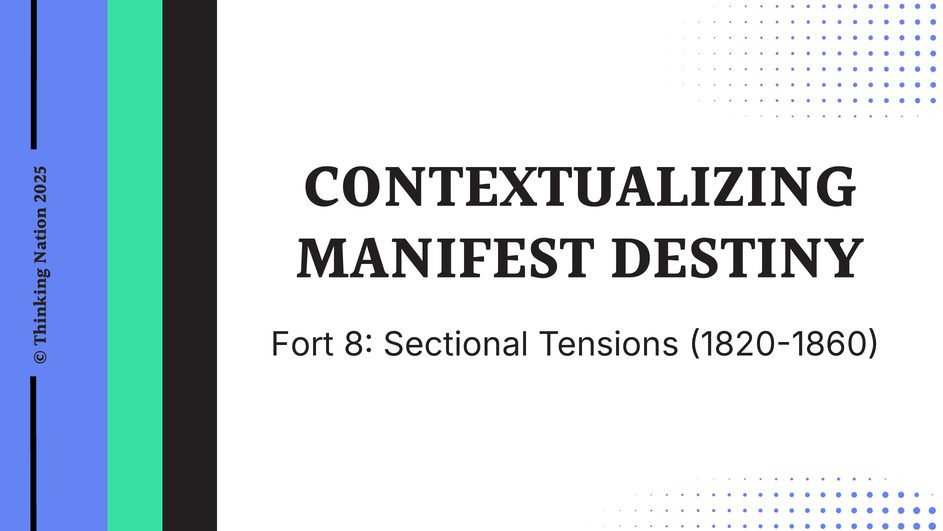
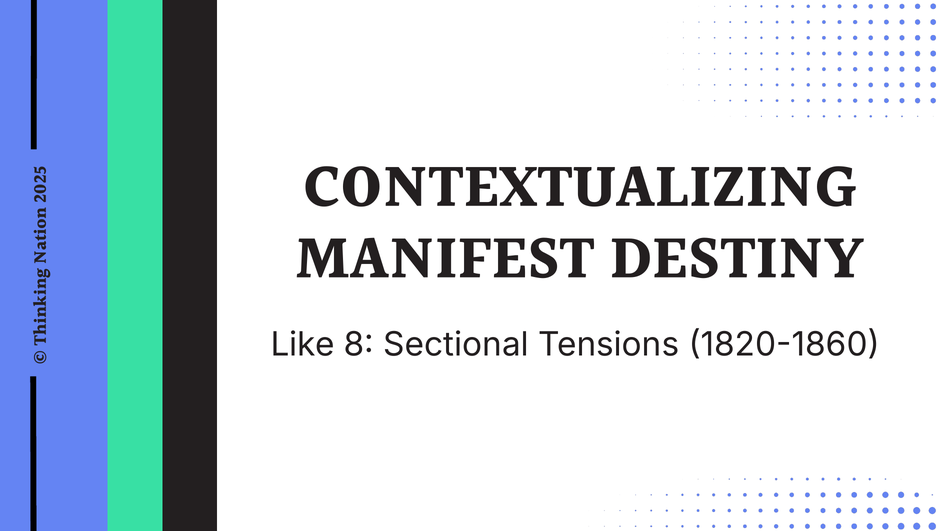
Fort: Fort -> Like (303, 344)
